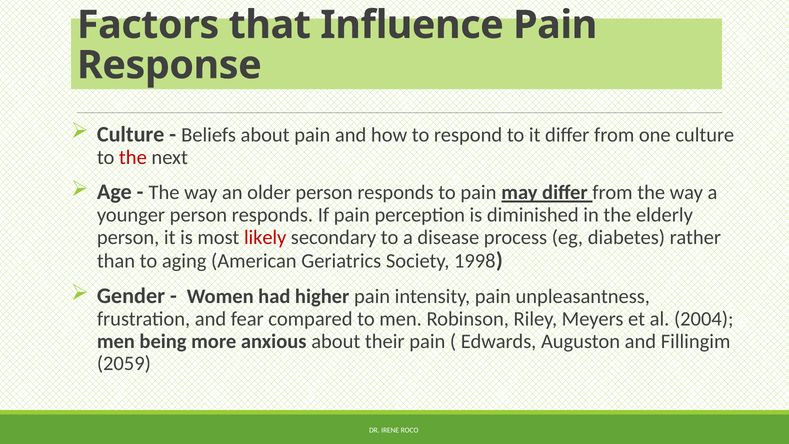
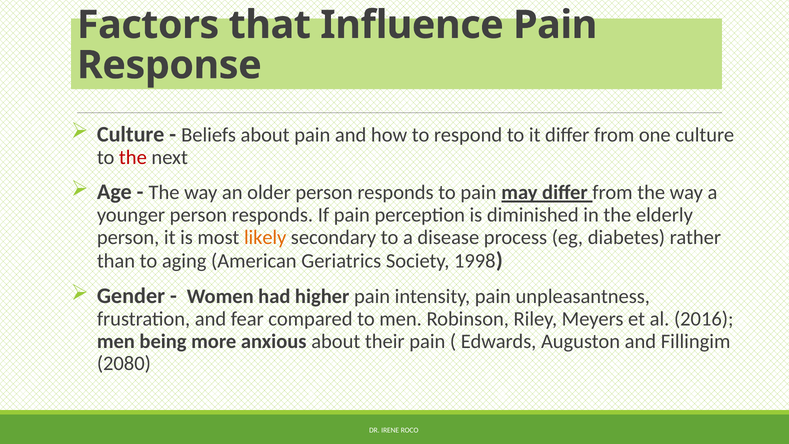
likely colour: red -> orange (265, 237)
2004: 2004 -> 2016 (704, 319)
2059: 2059 -> 2080 (124, 363)
